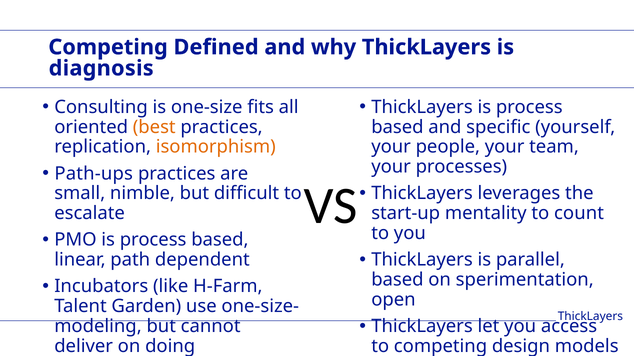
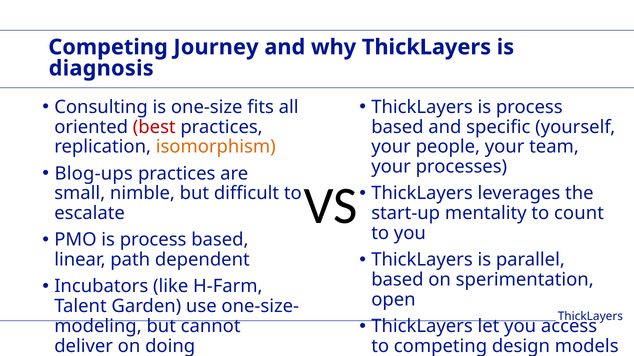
Defined: Defined -> Journey (216, 47)
best colour: orange -> red (154, 127)
Path-ups: Path-ups -> Blog-ups (94, 174)
